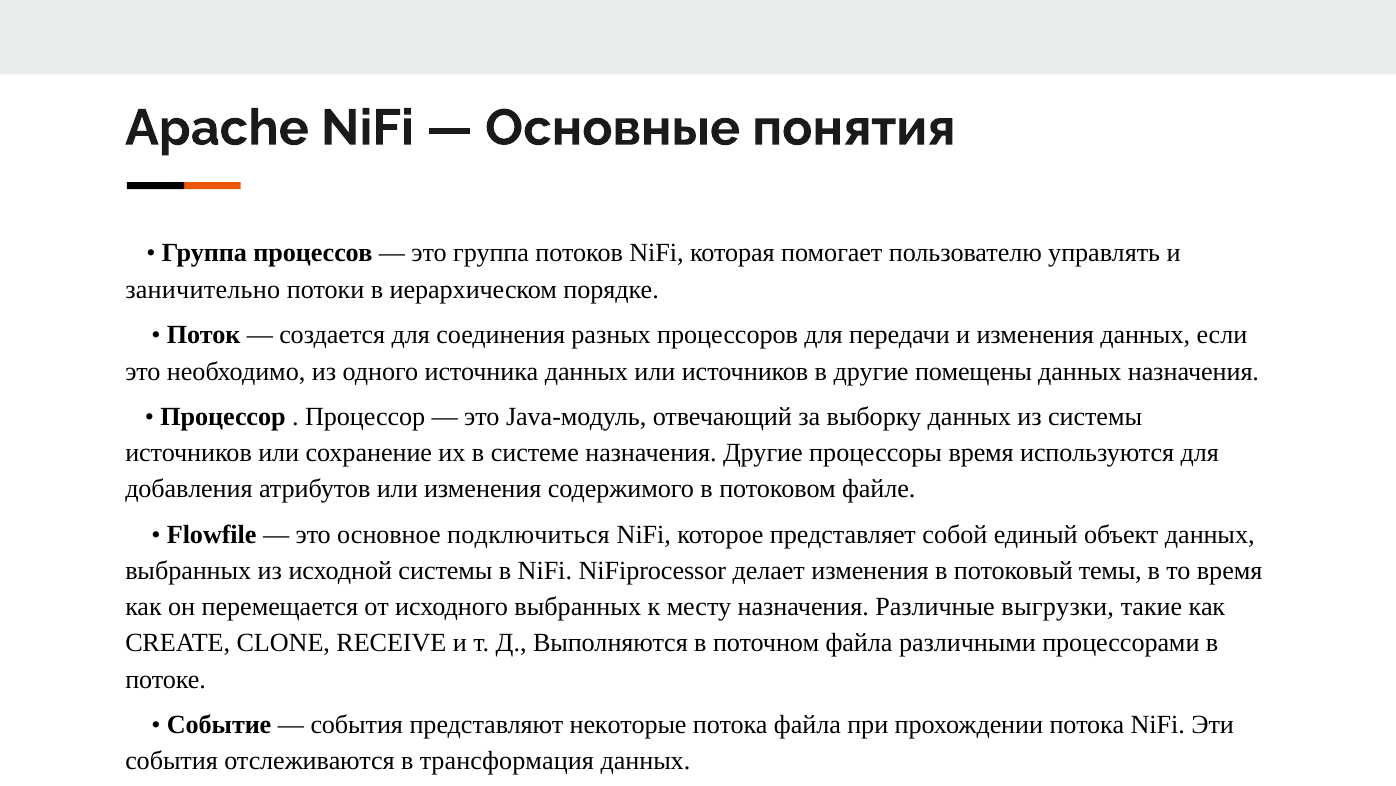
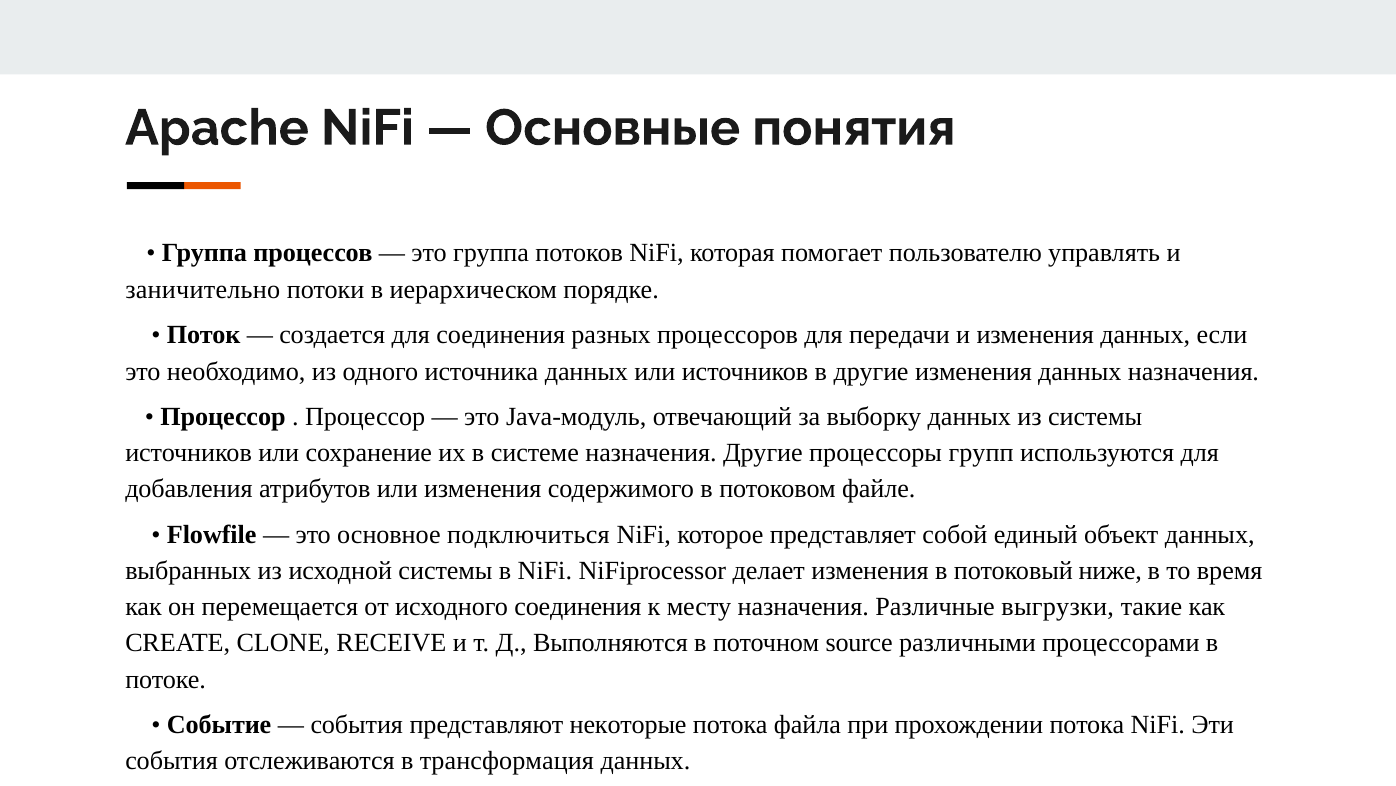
другие помещены: помещены -> изменения (973, 371)
процессоры время: время -> групп (981, 453)
темы: темы -> ниже (1110, 571)
исходного выбранных: выбранных -> соединения (578, 607)
поточном файла: файла -> source (859, 643)
